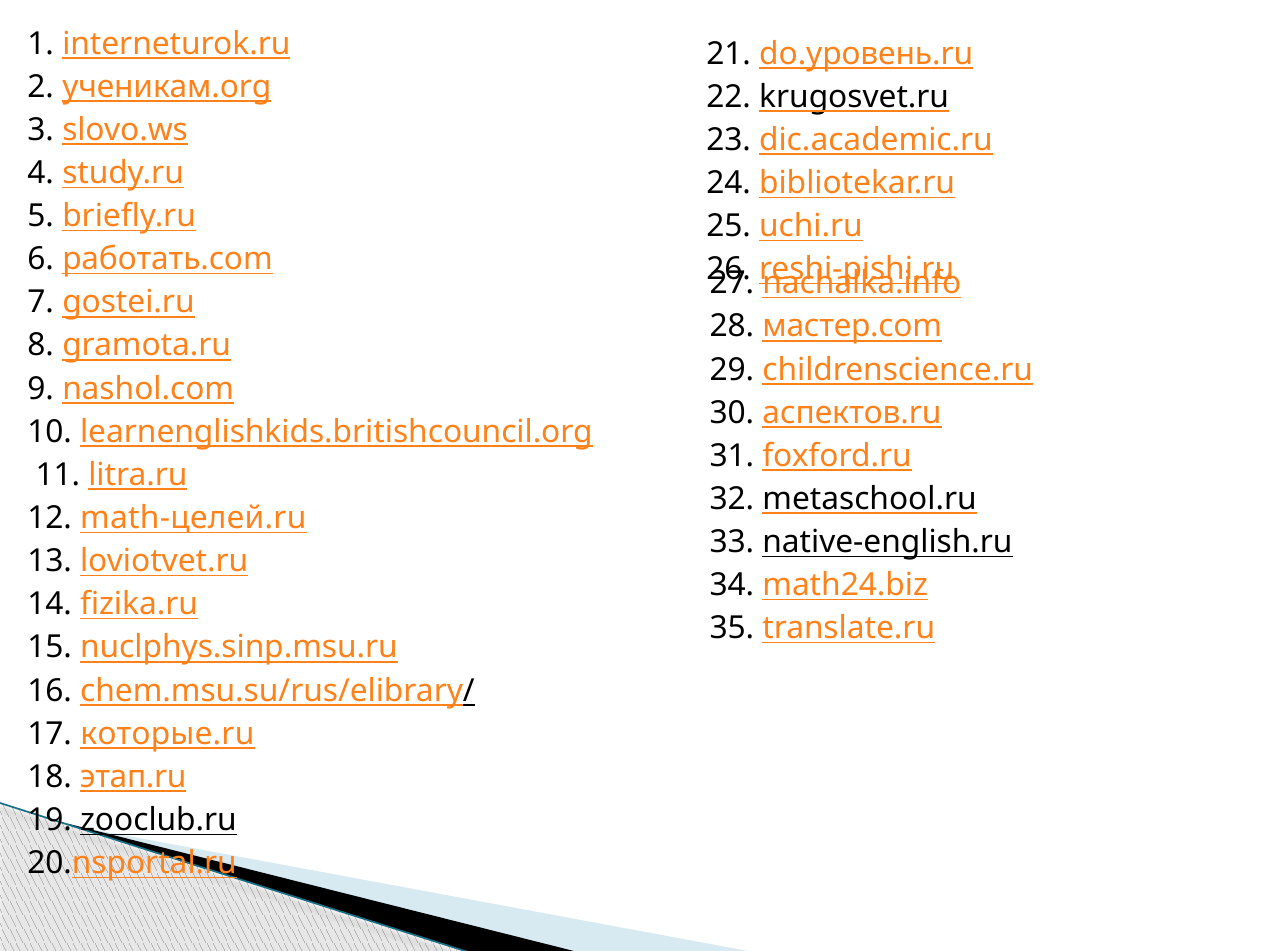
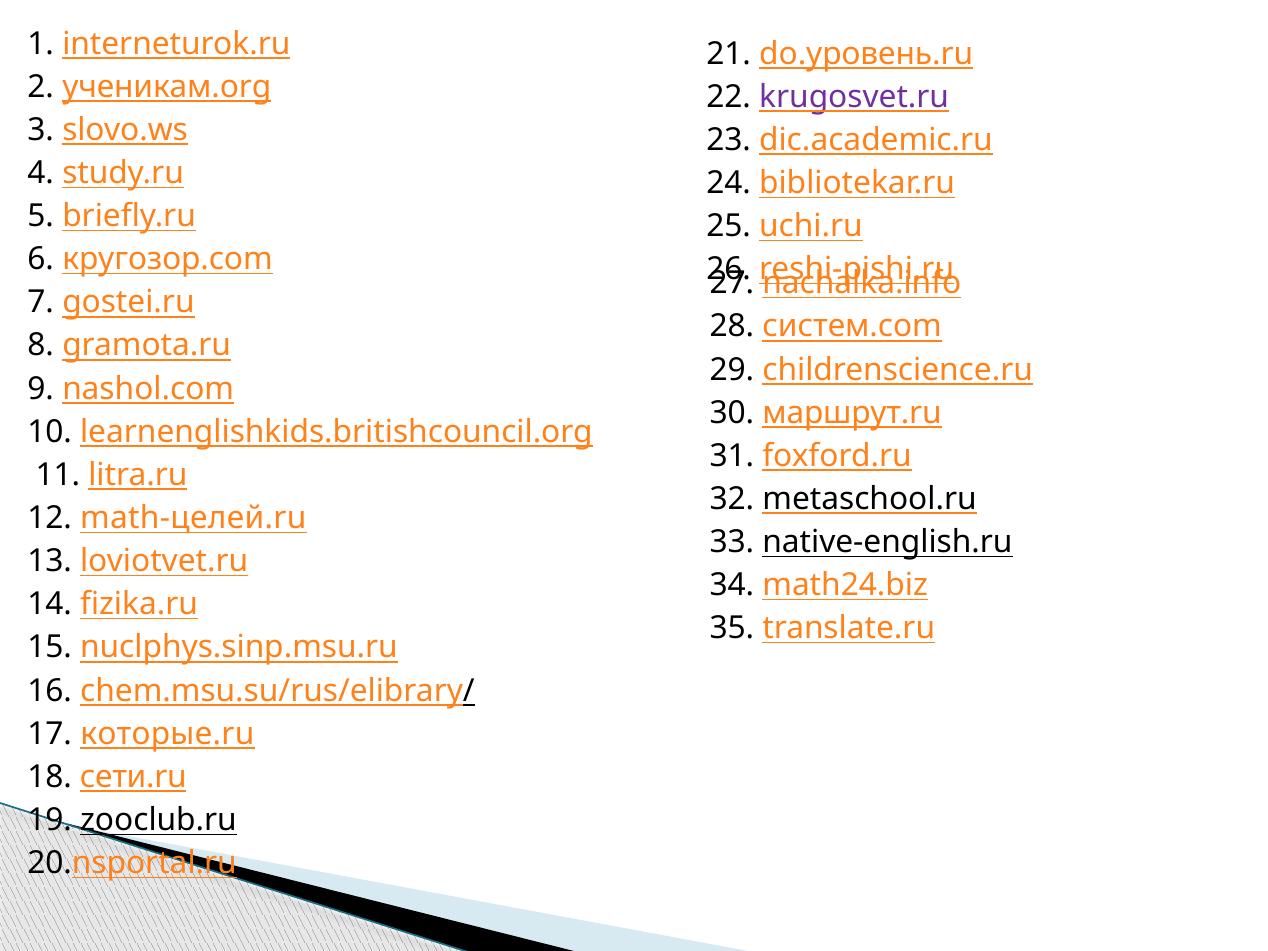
krugosvet.ru colour: black -> purple (854, 97)
работать.com: работать.com -> кругозор.com (167, 259)
мастер.com: мастер.com -> систем.com (852, 326)
аспектов.ru: аспектов.ru -> маршрут.ru (852, 413)
этап.ru: этап.ru -> сети.ru (133, 777)
